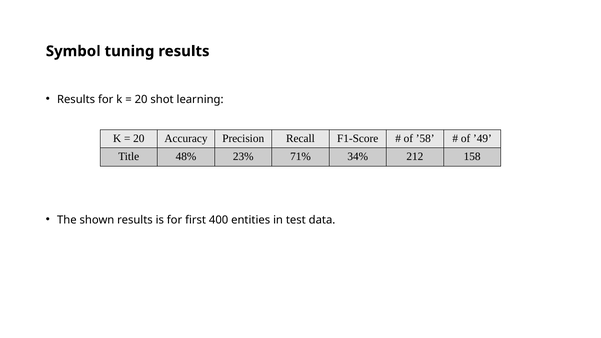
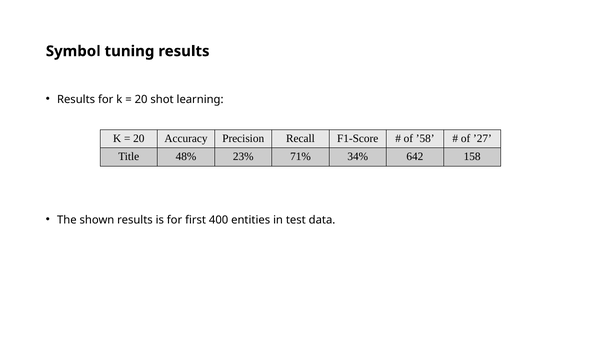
’49: ’49 -> ’27 (482, 138)
212: 212 -> 642 (415, 157)
